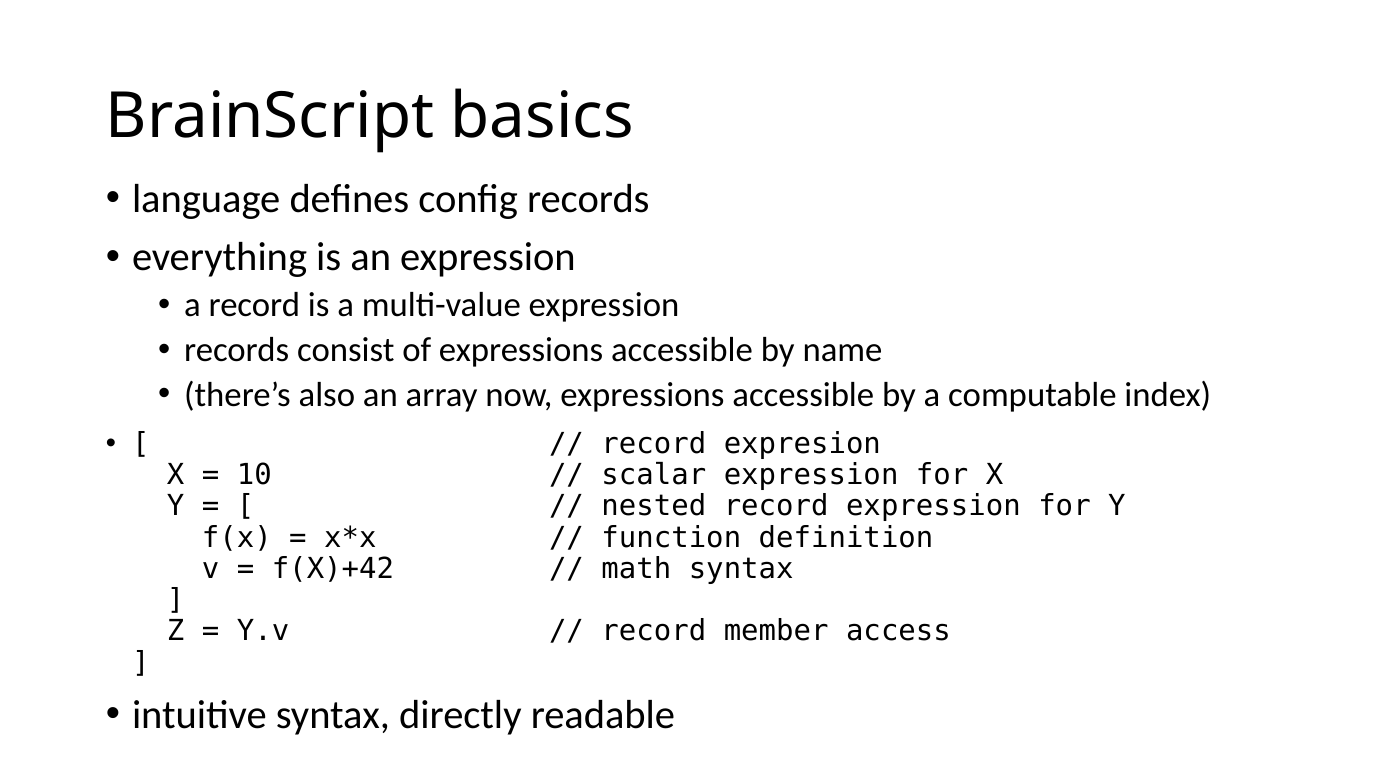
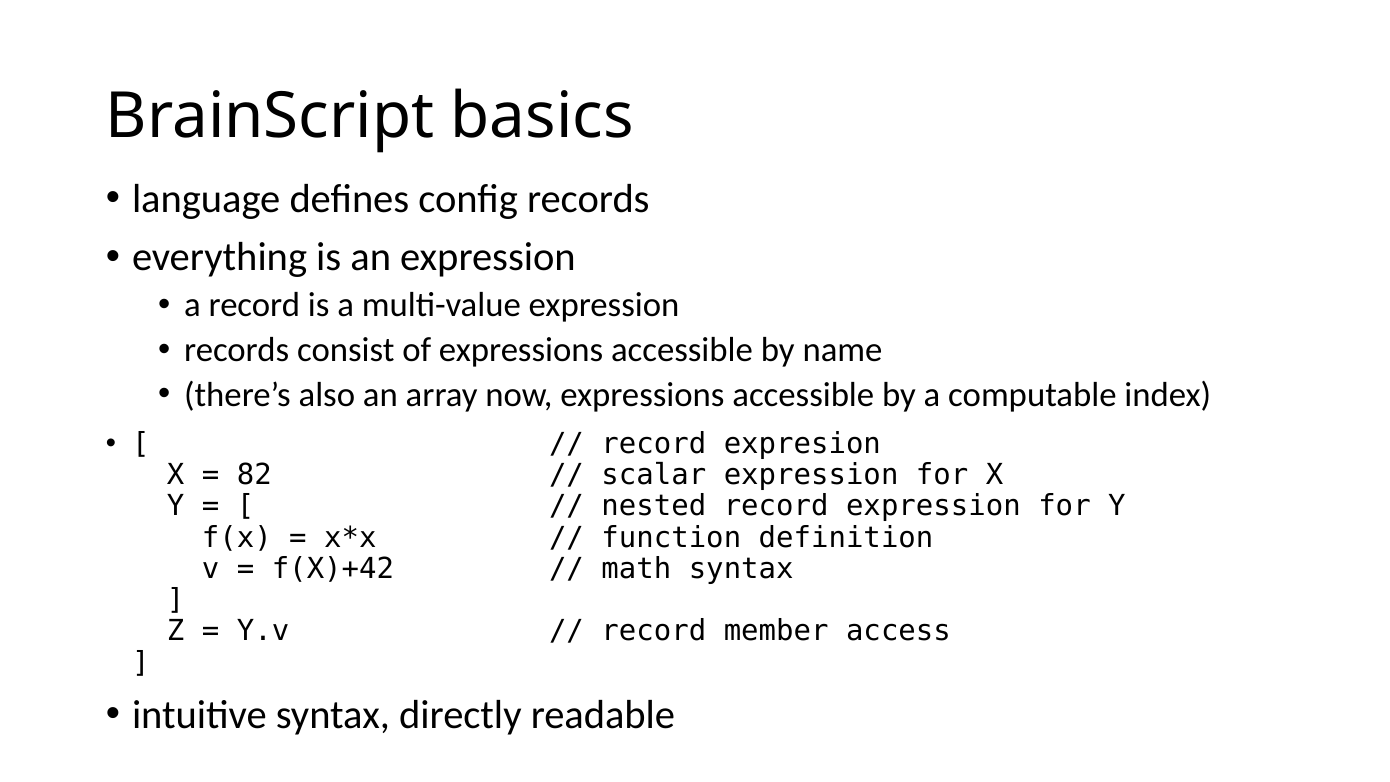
10: 10 -> 82 (254, 475)
